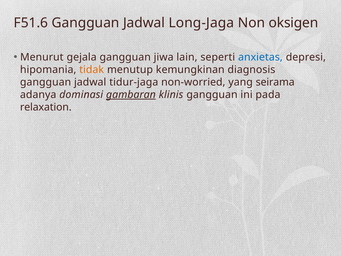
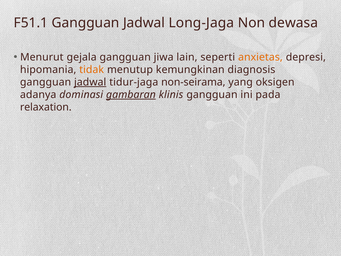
F51.6: F51.6 -> F51.1 (31, 23)
oksigen: oksigen -> dewasa (293, 23)
anxietas colour: blue -> orange (260, 57)
jadwal underline: none -> present (90, 82)
non-worried: non-worried -> non-seirama (193, 82)
seirama: seirama -> oksigen (275, 82)
